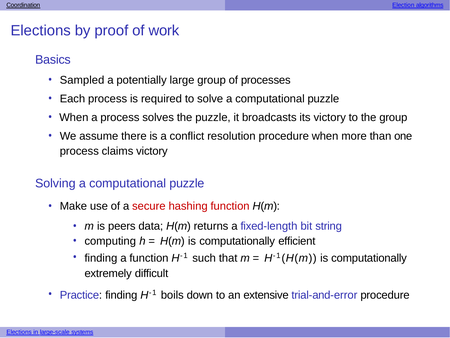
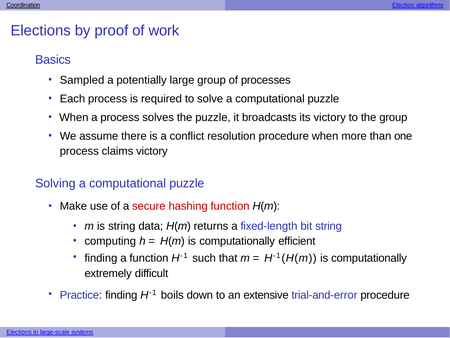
is peers: peers -> string (122, 226)
